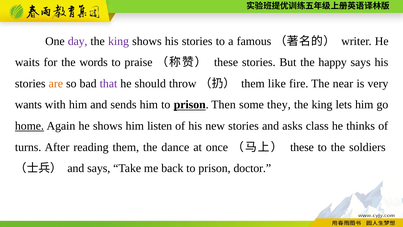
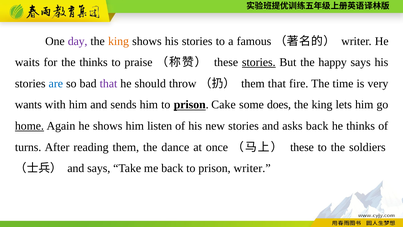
king colour: purple -> orange (119, 41)
the words: words -> thinks (94, 62)
stories underline: none -> present (259, 62)
are colour: orange -> blue (56, 83)
them like: like -> that (277, 83)
near: near -> time (343, 83)
Then: Then -> Cake (223, 105)
they: they -> does (279, 105)
asks class: class -> back (317, 126)
prison doctor: doctor -> writer (252, 168)
